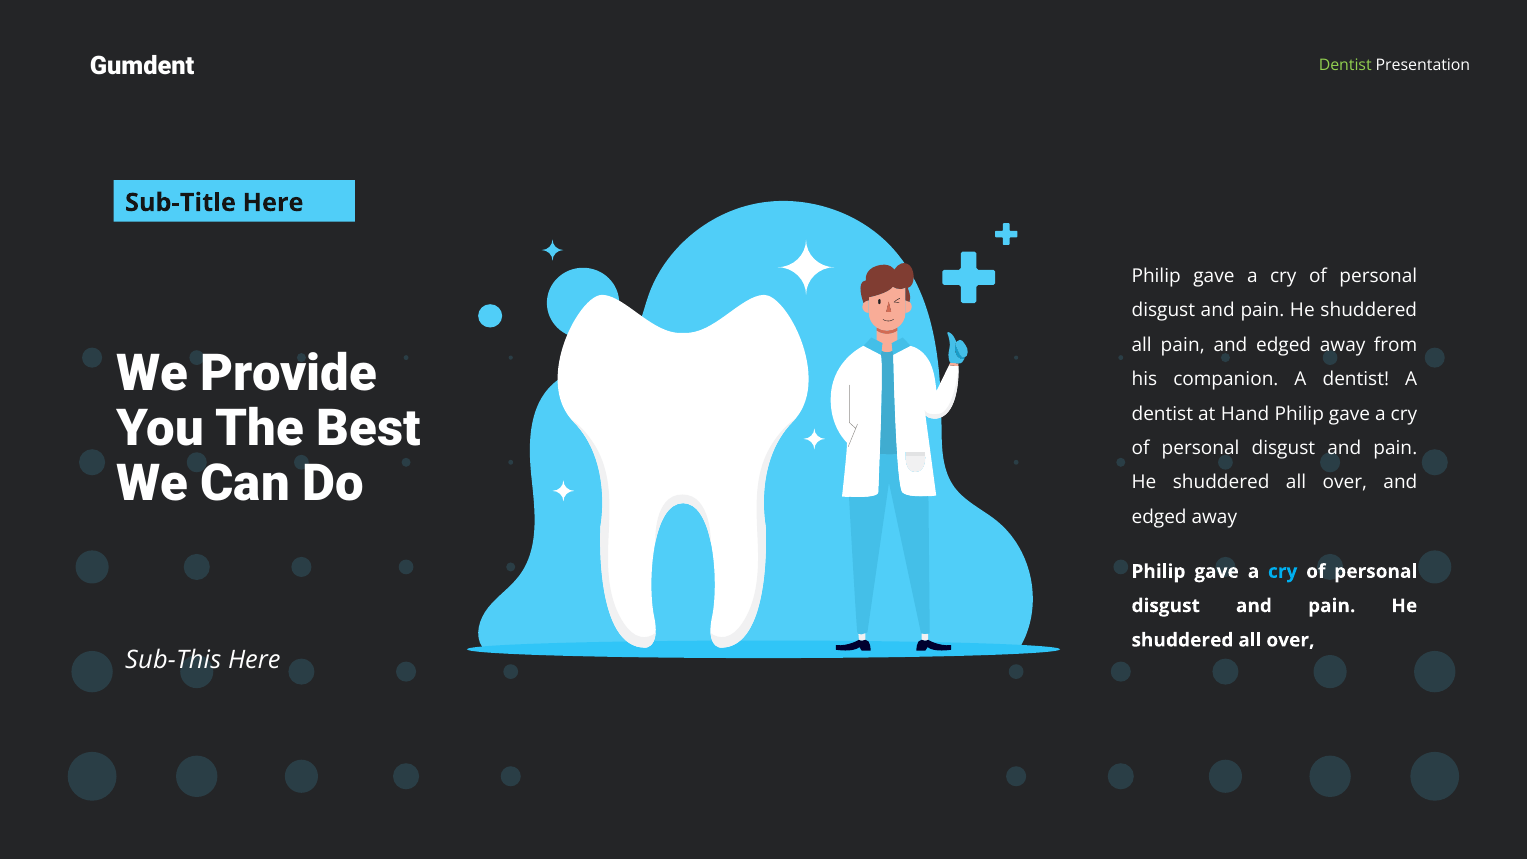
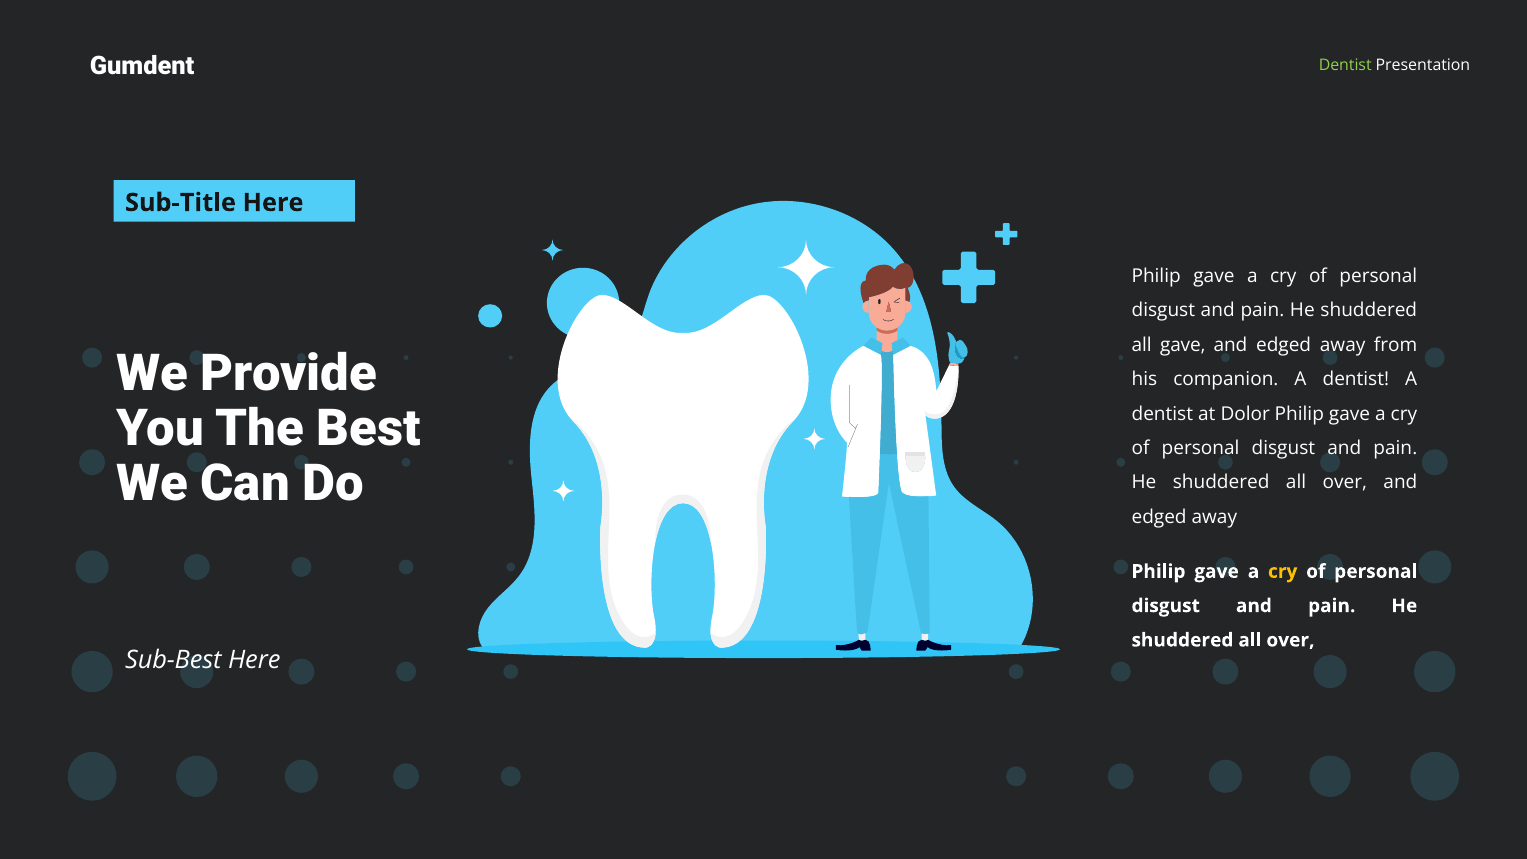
all pain: pain -> gave (1183, 345)
Hand: Hand -> Dolor (1245, 414)
cry colour: light blue -> yellow (1283, 571)
Sub-This: Sub-This -> Sub-Best (173, 660)
